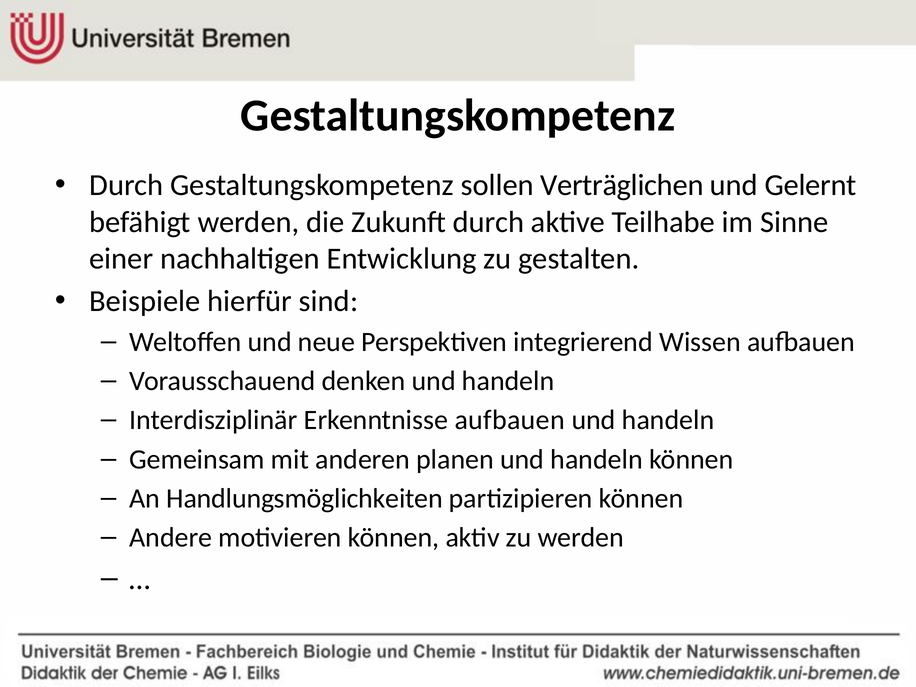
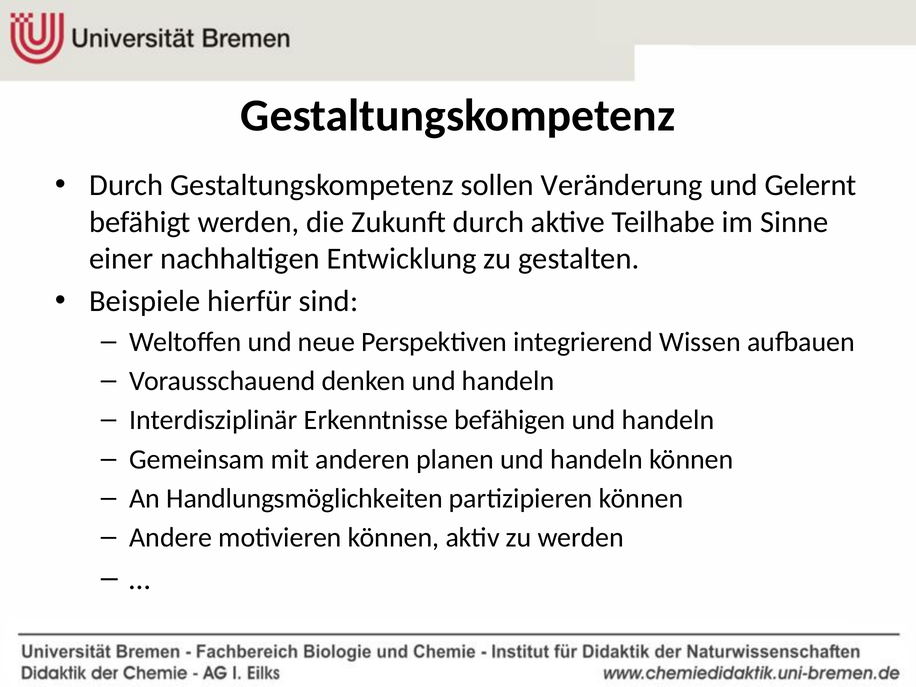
Verträglichen: Verträglichen -> Veränderung (622, 185)
Erkenntnisse aufbauen: aufbauen -> befähigen (510, 420)
